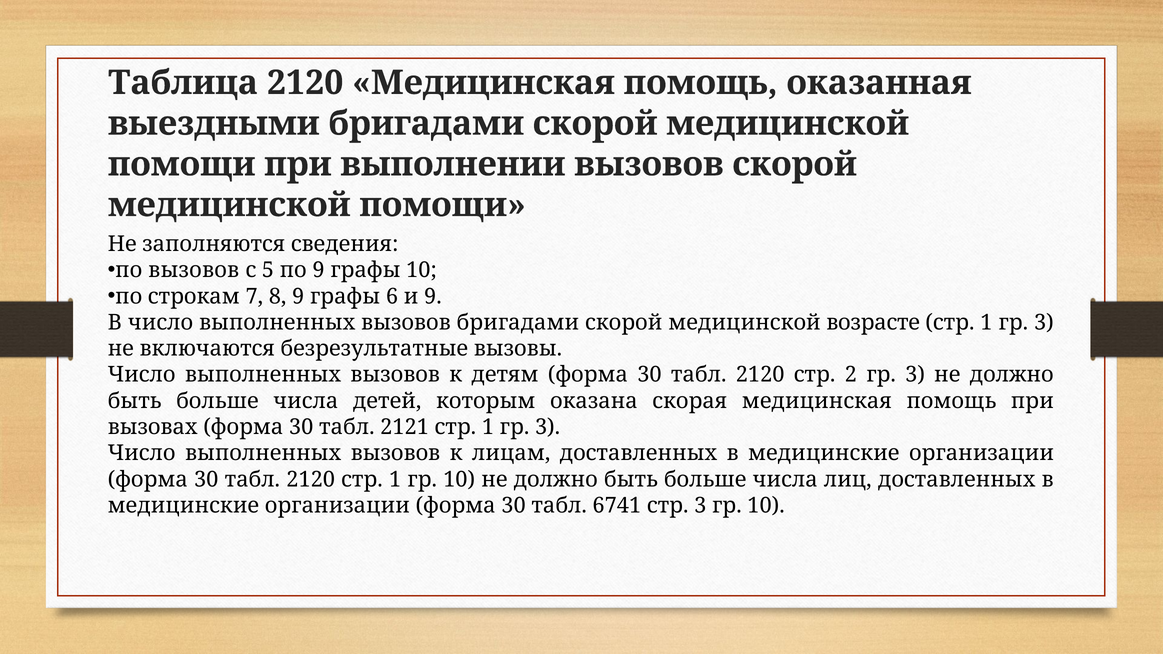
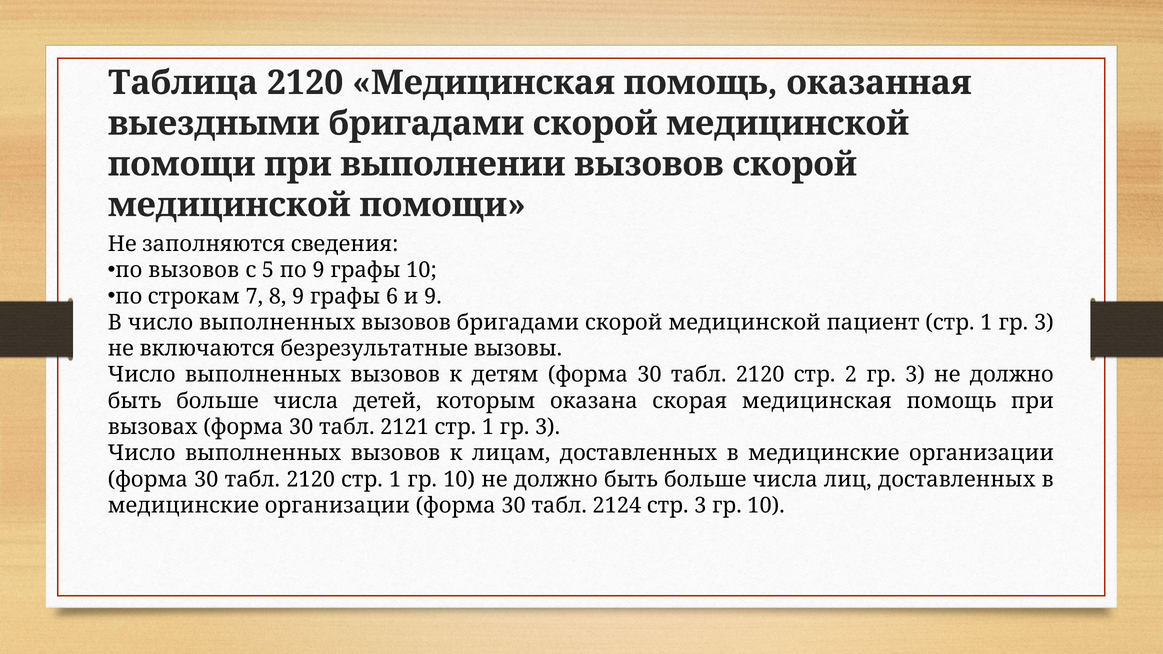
возрасте: возрасте -> пациент (873, 323)
6741: 6741 -> 2124 (617, 506)
